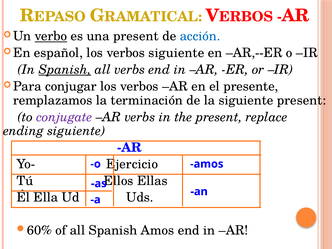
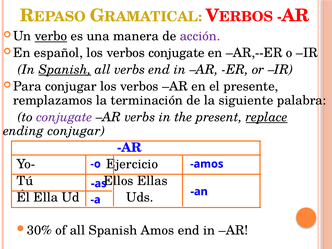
una present: present -> manera (136, 36)
acción colour: blue -> purple (200, 36)
verbos siguiente: siguiente -> conjugate (176, 53)
siguiente present: present -> palabra (302, 100)
replace underline: none -> present (267, 117)
ending siguiente: siguiente -> conjugar (76, 131)
60%: 60% -> 30% (39, 230)
